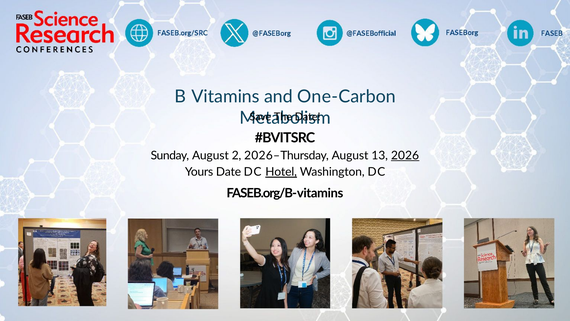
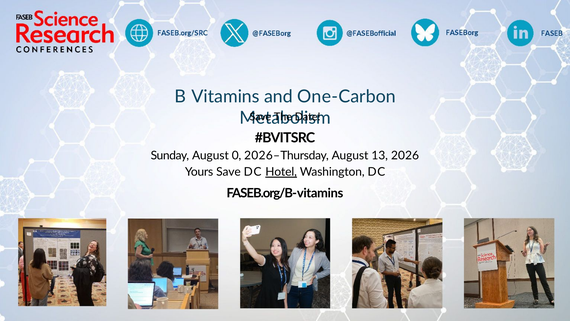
2: 2 -> 0 (237, 155)
2026 underline: present -> none (405, 155)
Yours Date: Date -> Save (228, 172)
